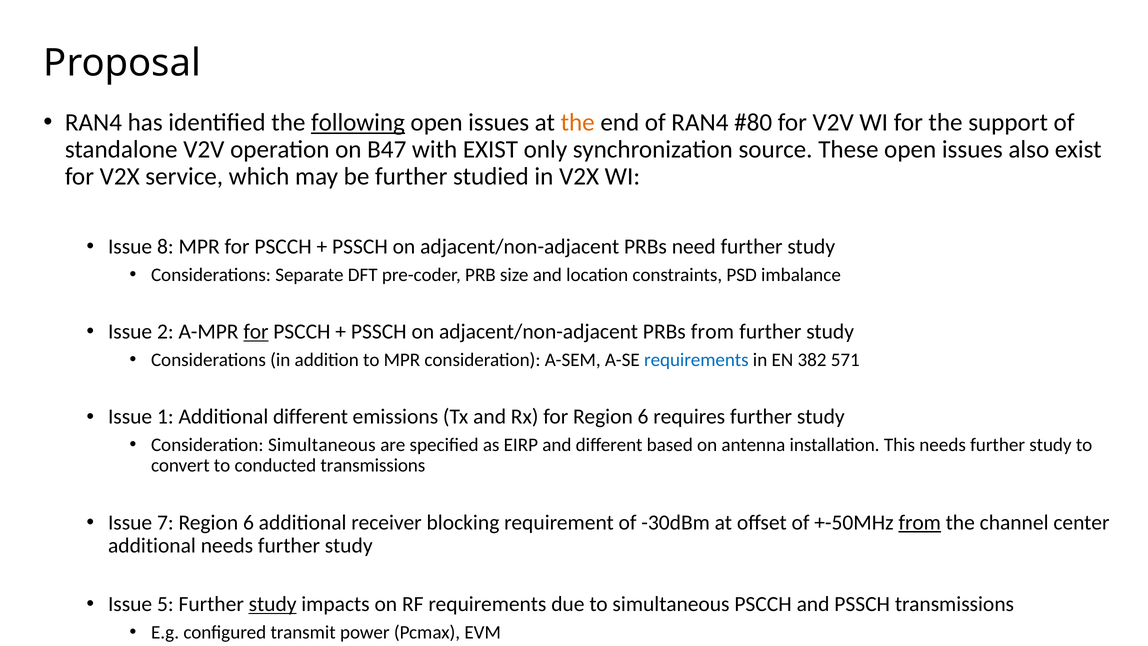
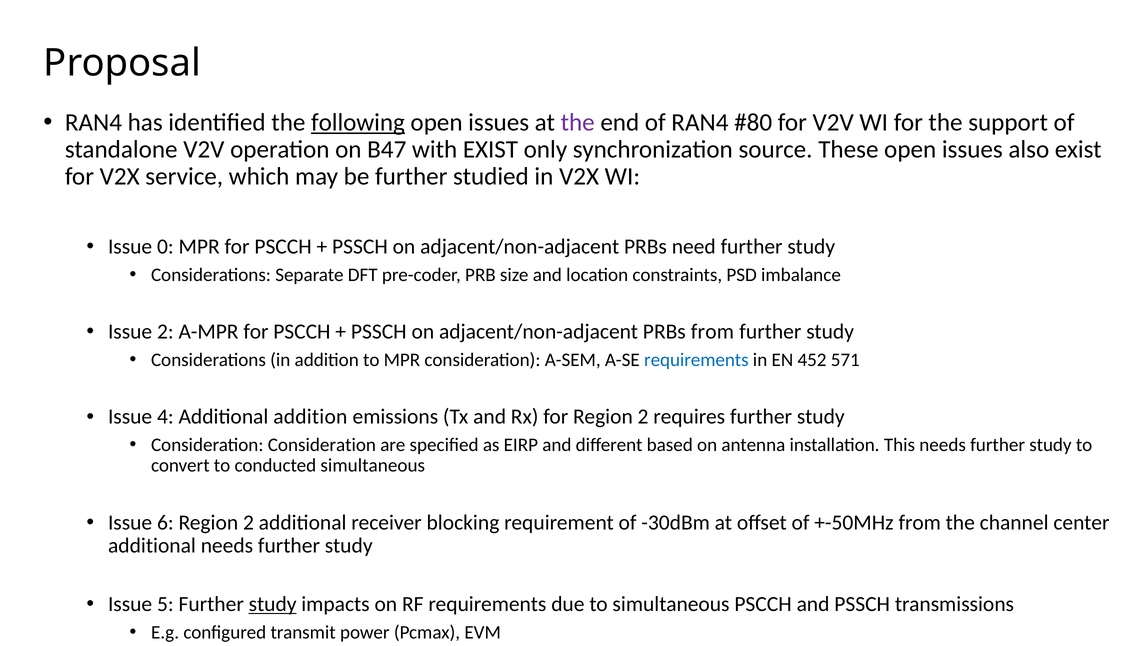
the colour: orange -> purple (578, 122)
8: 8 -> 0 (165, 247)
for underline: present -> none (256, 332)
382: 382 -> 452 (812, 360)
1: 1 -> 4 (165, 417)
Additional different: different -> addition (310, 417)
for Region 6: 6 -> 2 (643, 417)
Consideration Simultaneous: Simultaneous -> Consideration (322, 445)
conducted transmissions: transmissions -> simultaneous (373, 465)
7: 7 -> 6 (165, 522)
6: 6 -> 2 (248, 522)
from underline: present -> none (920, 522)
